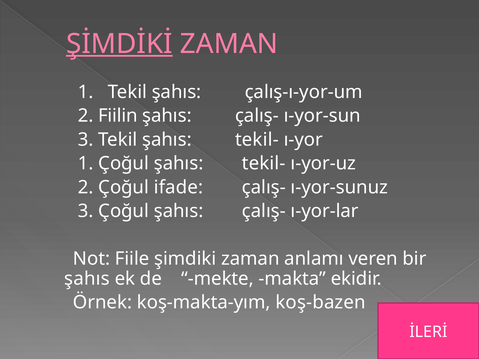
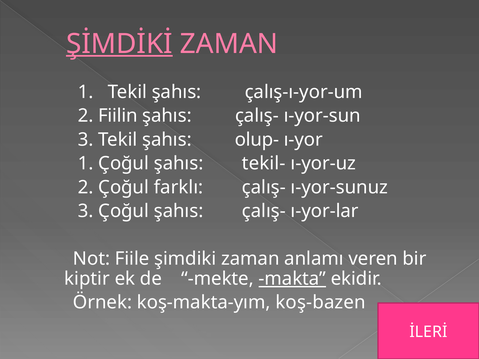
Tekil şahıs tekil-: tekil- -> olup- (257, 140)
ifade: ifade -> farklı (179, 187)
şahıs: şahıs -> kiptir (87, 279)
makta underline: none -> present (292, 279)
